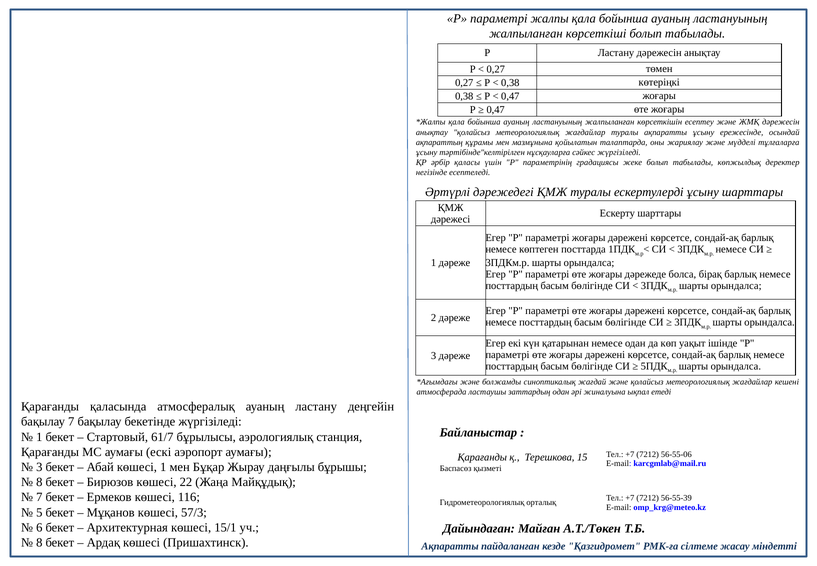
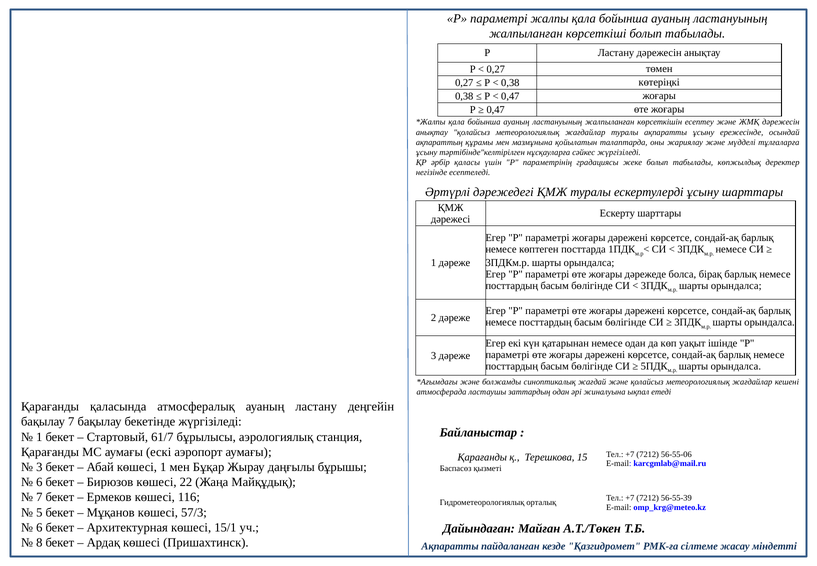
8: 8 -> 6 (39, 482)
